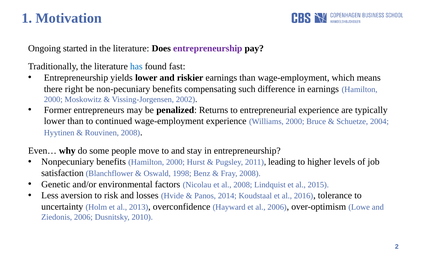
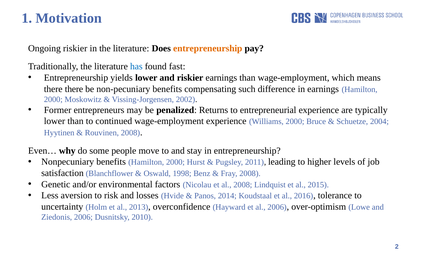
Ongoing started: started -> riskier (75, 48)
entrepreneurship colour: purple -> orange (208, 48)
there right: right -> there (74, 89)
